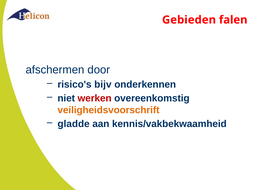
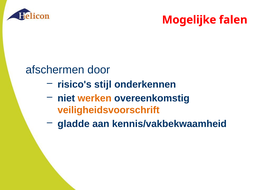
Gebieden: Gebieden -> Mogelijke (189, 20)
bijv: bijv -> stijl (103, 84)
werken colour: red -> orange (95, 98)
